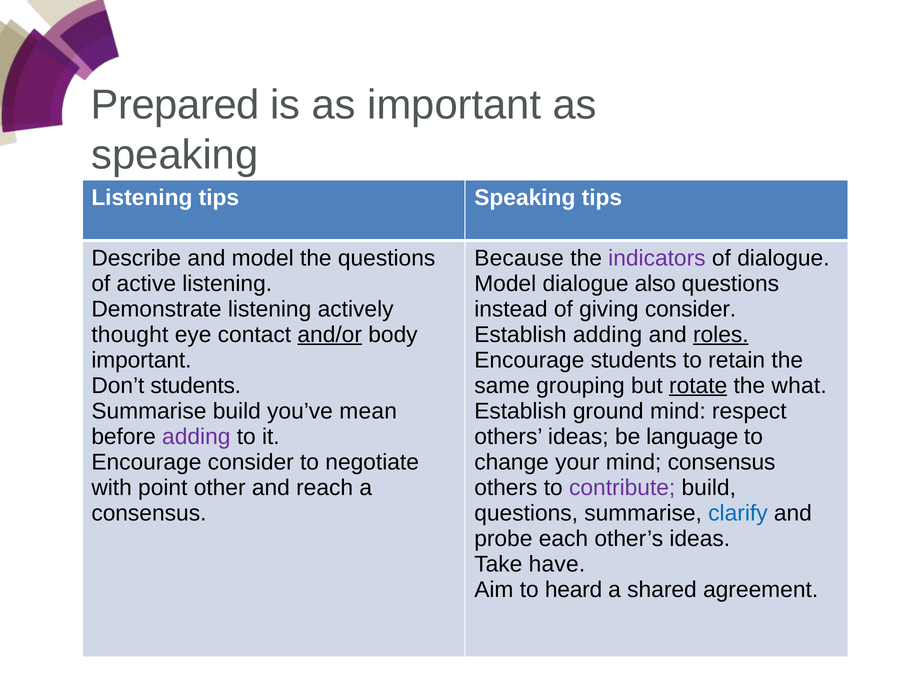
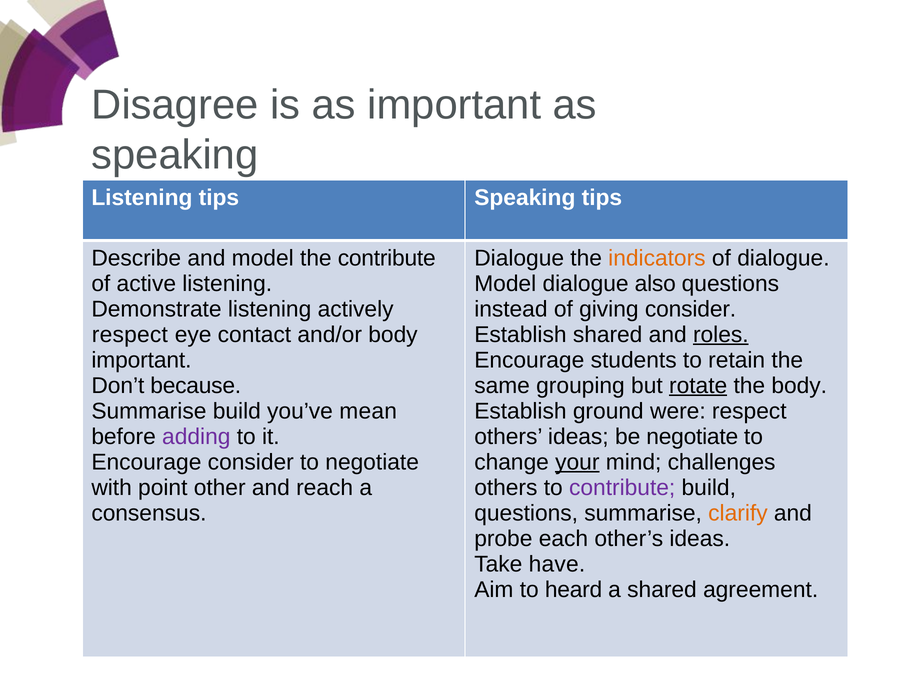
Prepared: Prepared -> Disagree (175, 105)
the questions: questions -> contribute (387, 258)
Because: Because -> Dialogue (519, 258)
indicators colour: purple -> orange (657, 258)
thought: thought -> respect (130, 335)
and/or underline: present -> none (330, 335)
Establish adding: adding -> shared (608, 335)
Don’t students: students -> because (196, 386)
the what: what -> body (799, 386)
ground mind: mind -> were (678, 411)
be language: language -> negotiate (692, 437)
your underline: none -> present (577, 462)
mind consensus: consensus -> challenges (722, 462)
clarify colour: blue -> orange (738, 513)
